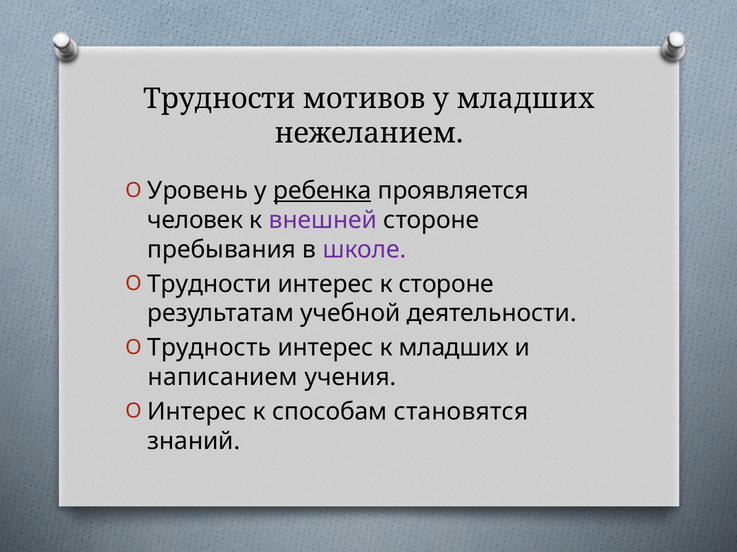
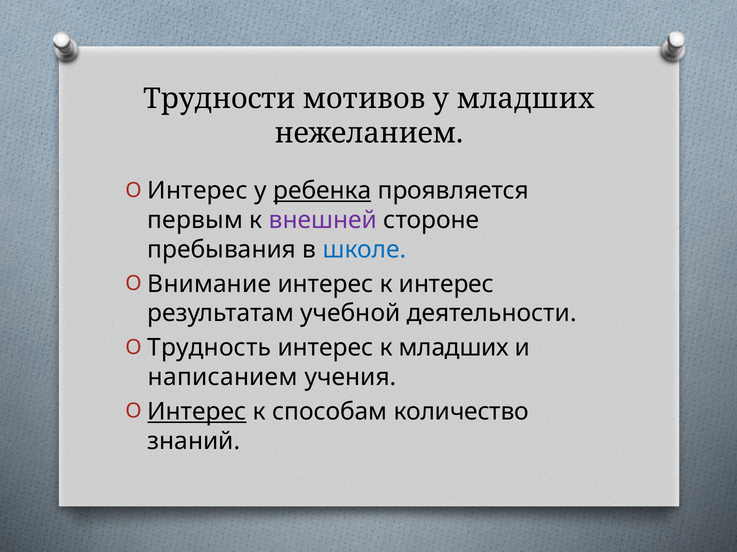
Уровень: Уровень -> Интерес (198, 191)
человек: человек -> первым (195, 220)
школе colour: purple -> blue (364, 250)
Трудности: Трудности -> Внимание (209, 284)
к стороне: стороне -> интерес (446, 284)
Интерес underline: none -> present (197, 412)
становятся: становятся -> количество (461, 412)
